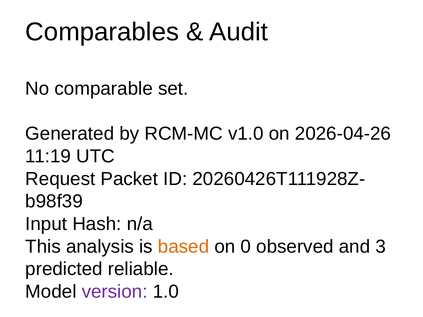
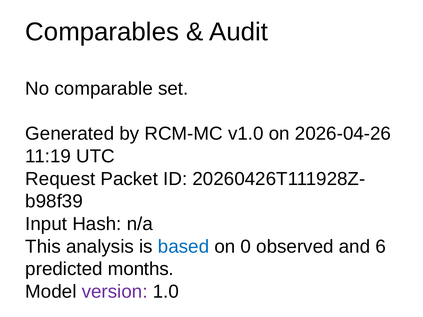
based colour: orange -> blue (184, 247)
3: 3 -> 6 (381, 247)
reliable: reliable -> months (141, 269)
